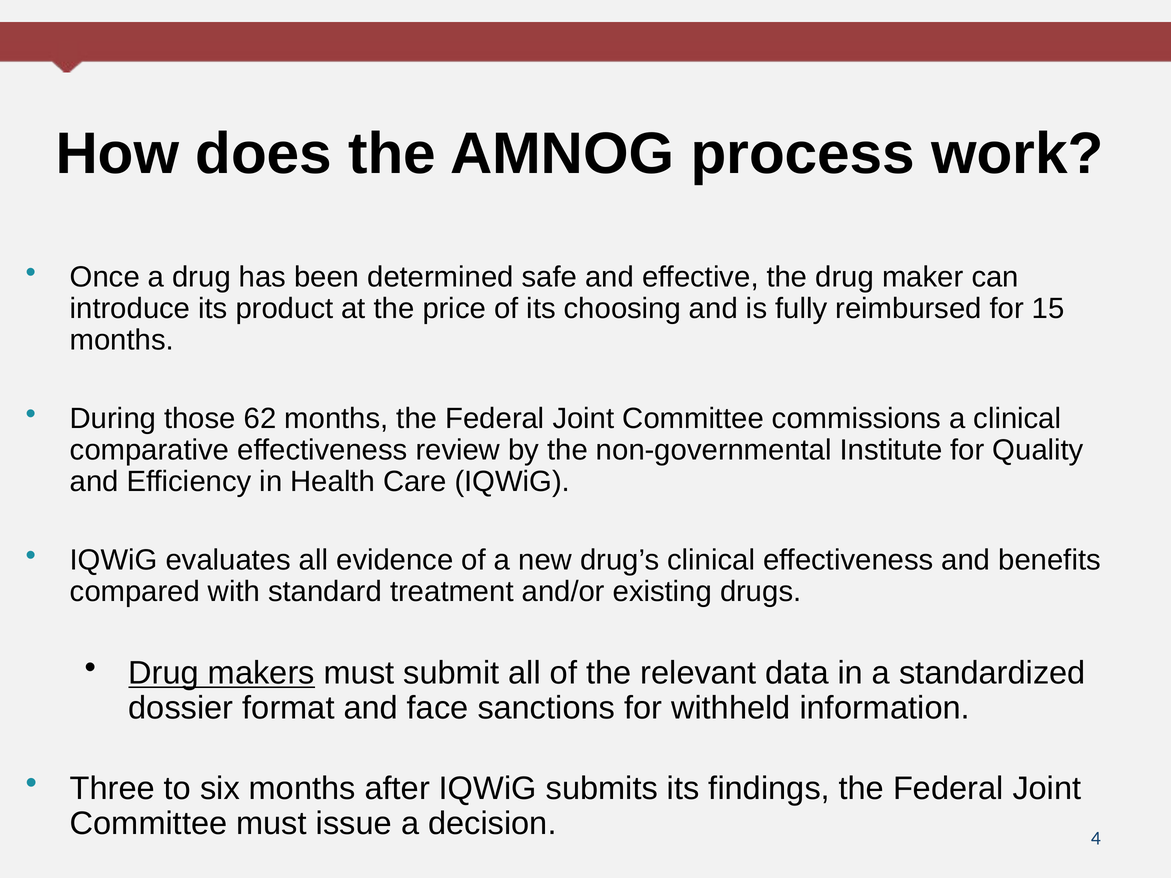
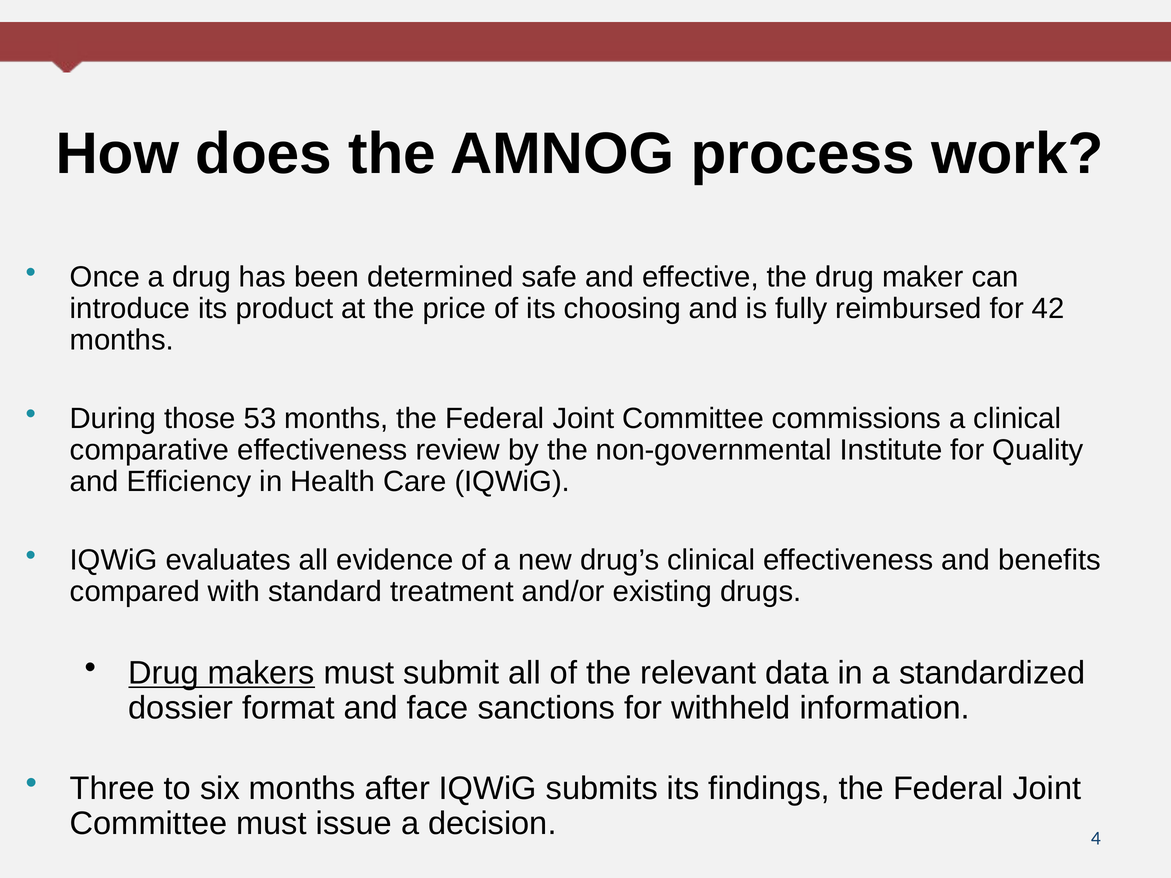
15: 15 -> 42 (1048, 309)
62: 62 -> 53 (260, 419)
